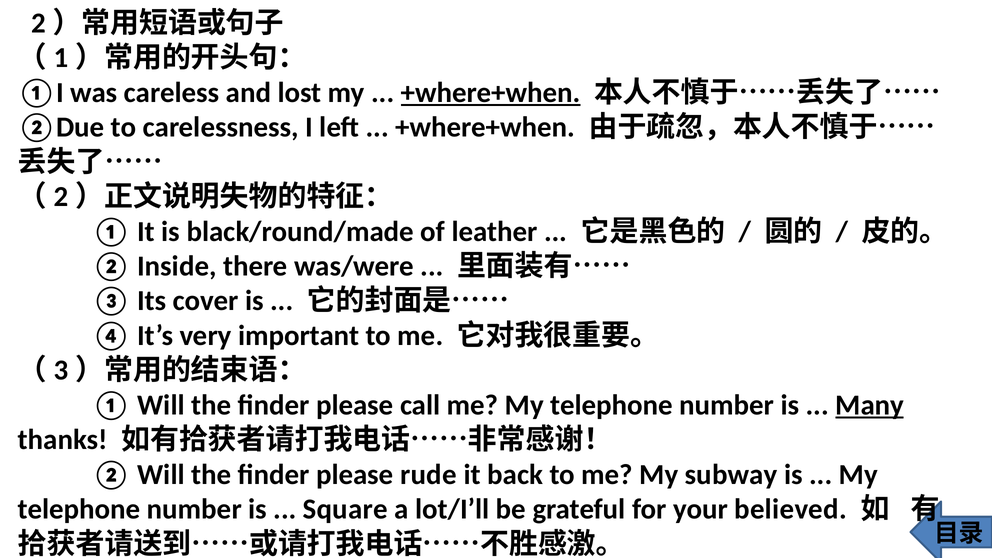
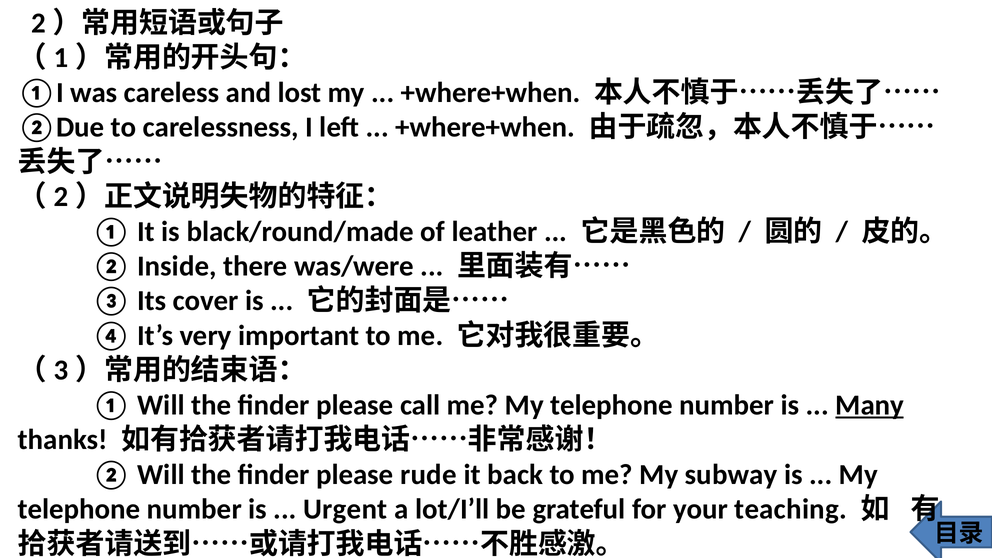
+where+when underline: present -> none (491, 93)
Square: Square -> Urgent (345, 509)
believed: believed -> teaching (791, 509)
